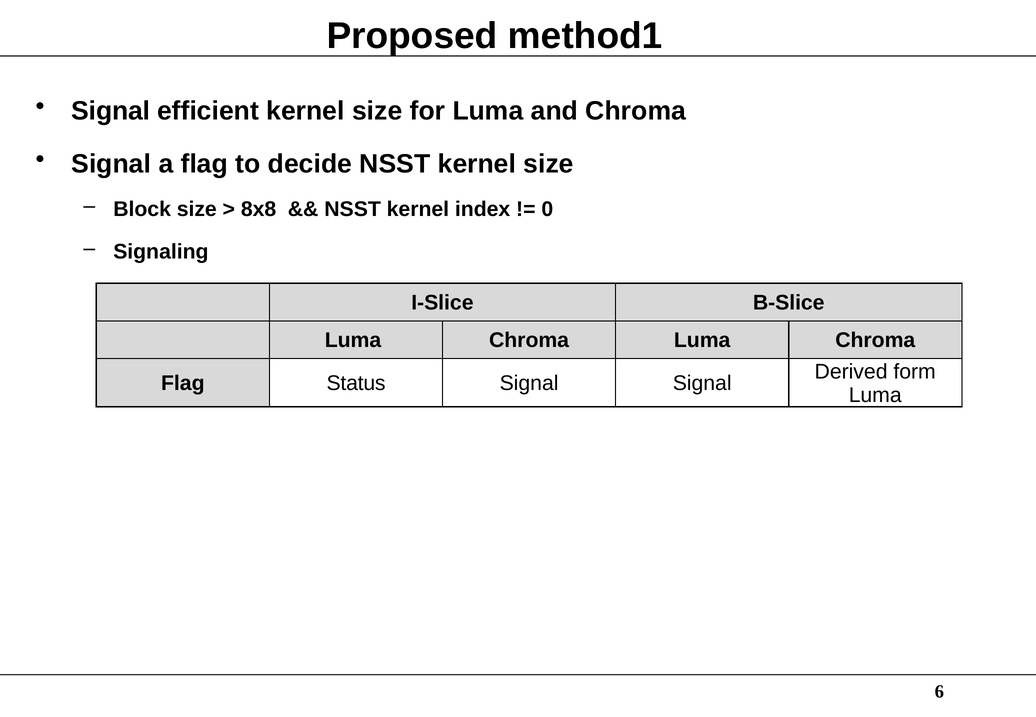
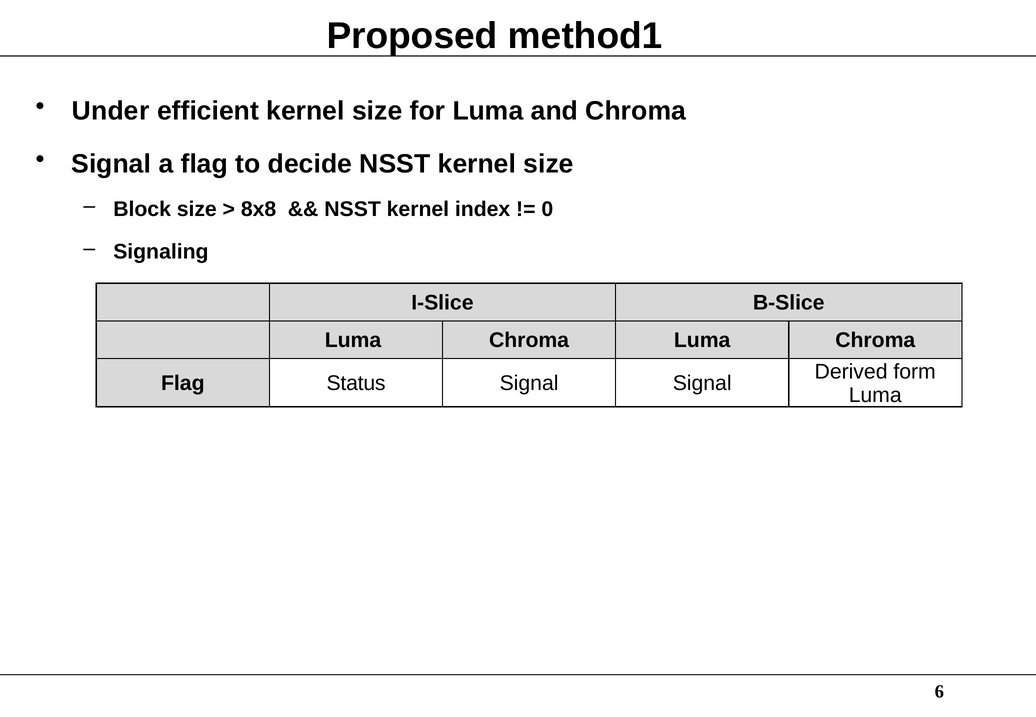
Signal: Signal -> Under (110, 111)
